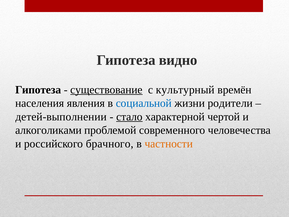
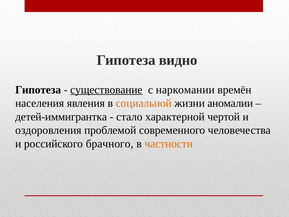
культурный: культурный -> наркомании (185, 90)
социальной colour: blue -> orange (144, 103)
родители: родители -> аномалии (230, 103)
детей-выполнении: детей-выполнении -> детей-иммигрантка (61, 117)
стало underline: present -> none (129, 117)
алкоголиками: алкоголиками -> оздоровления (48, 130)
